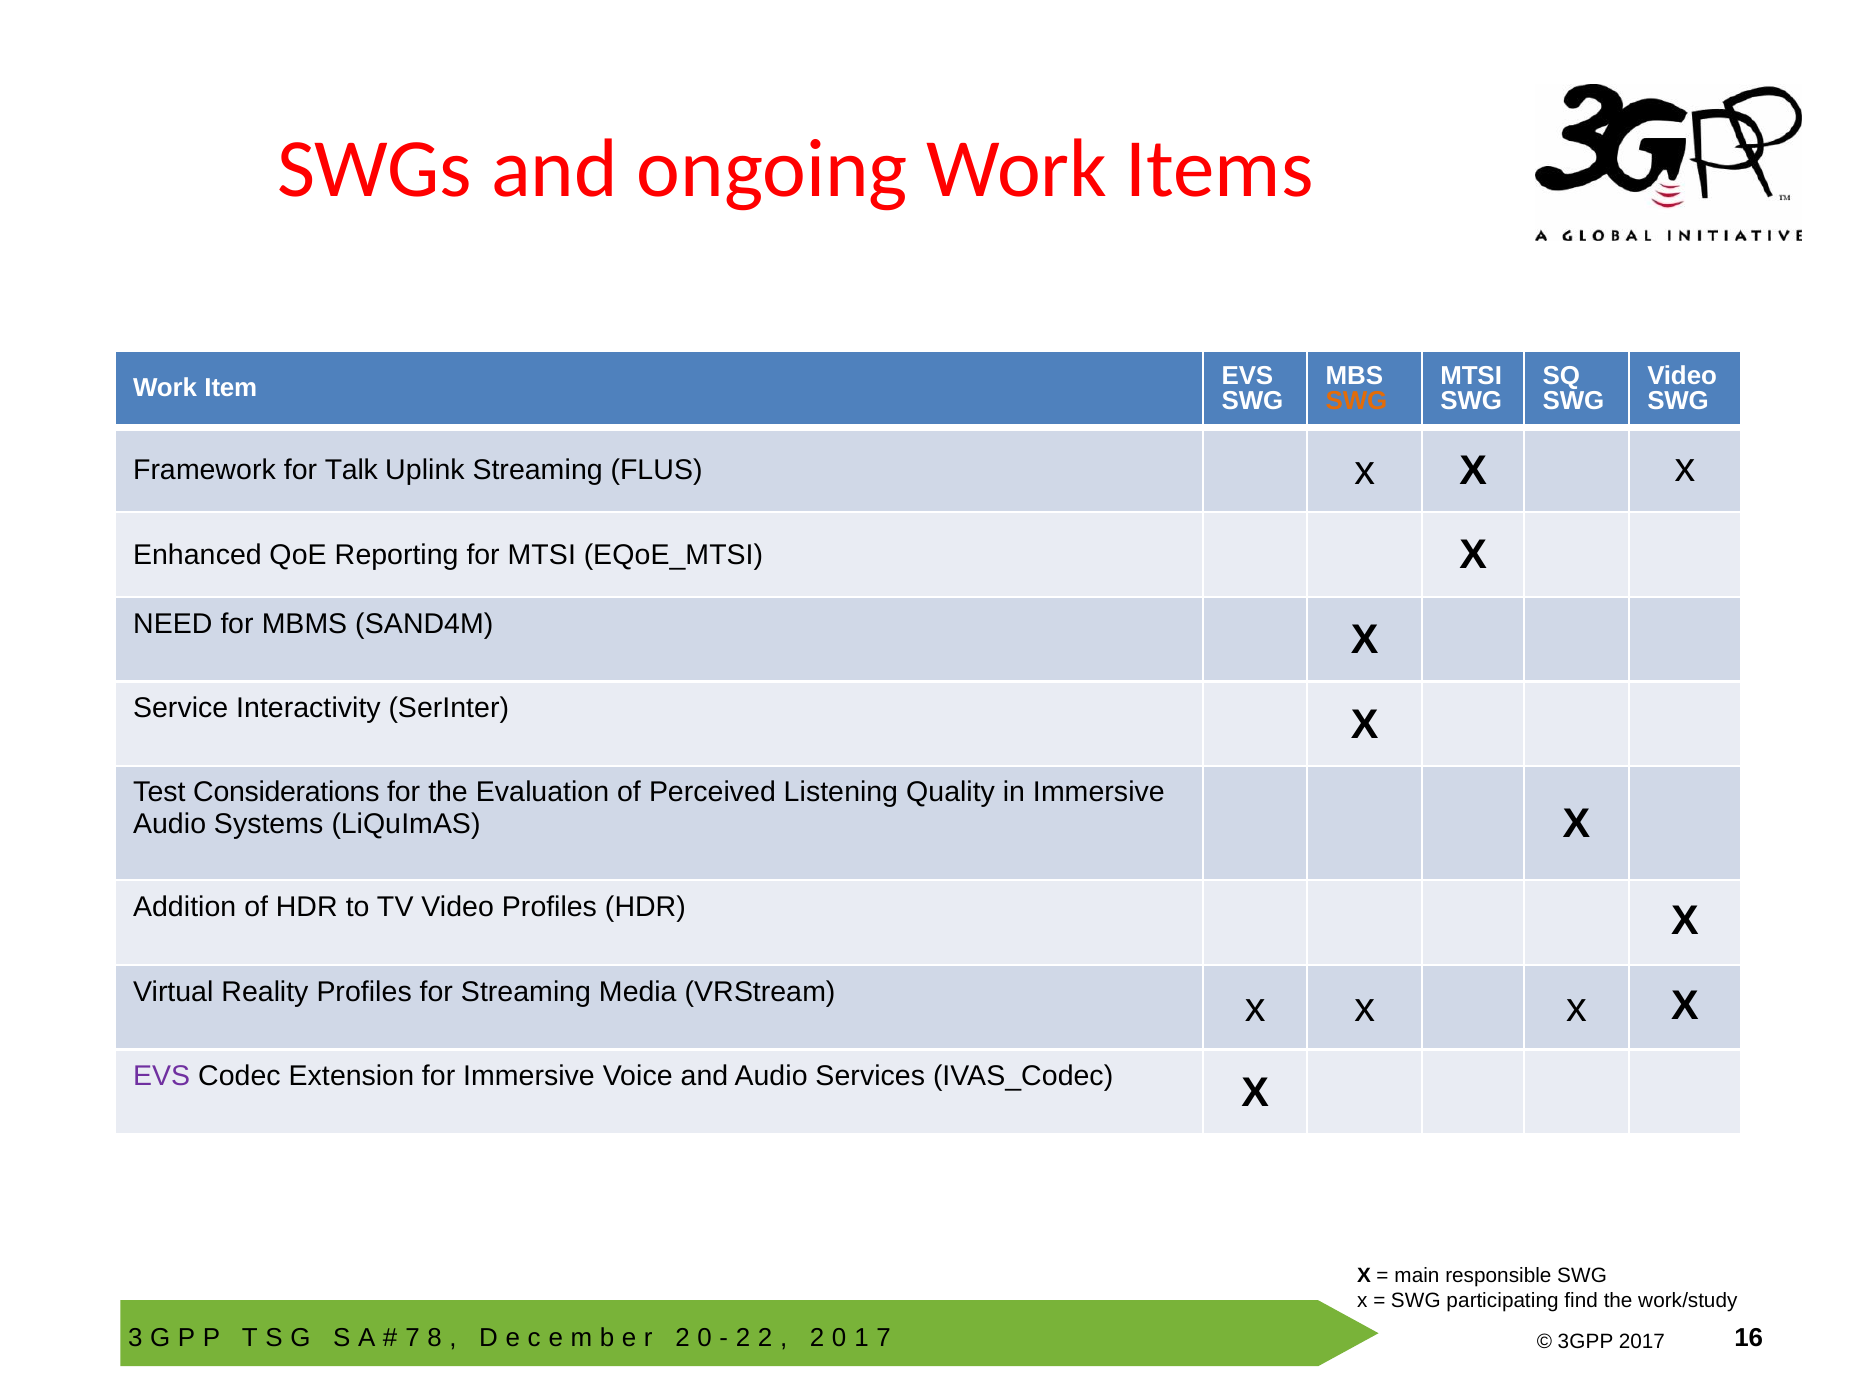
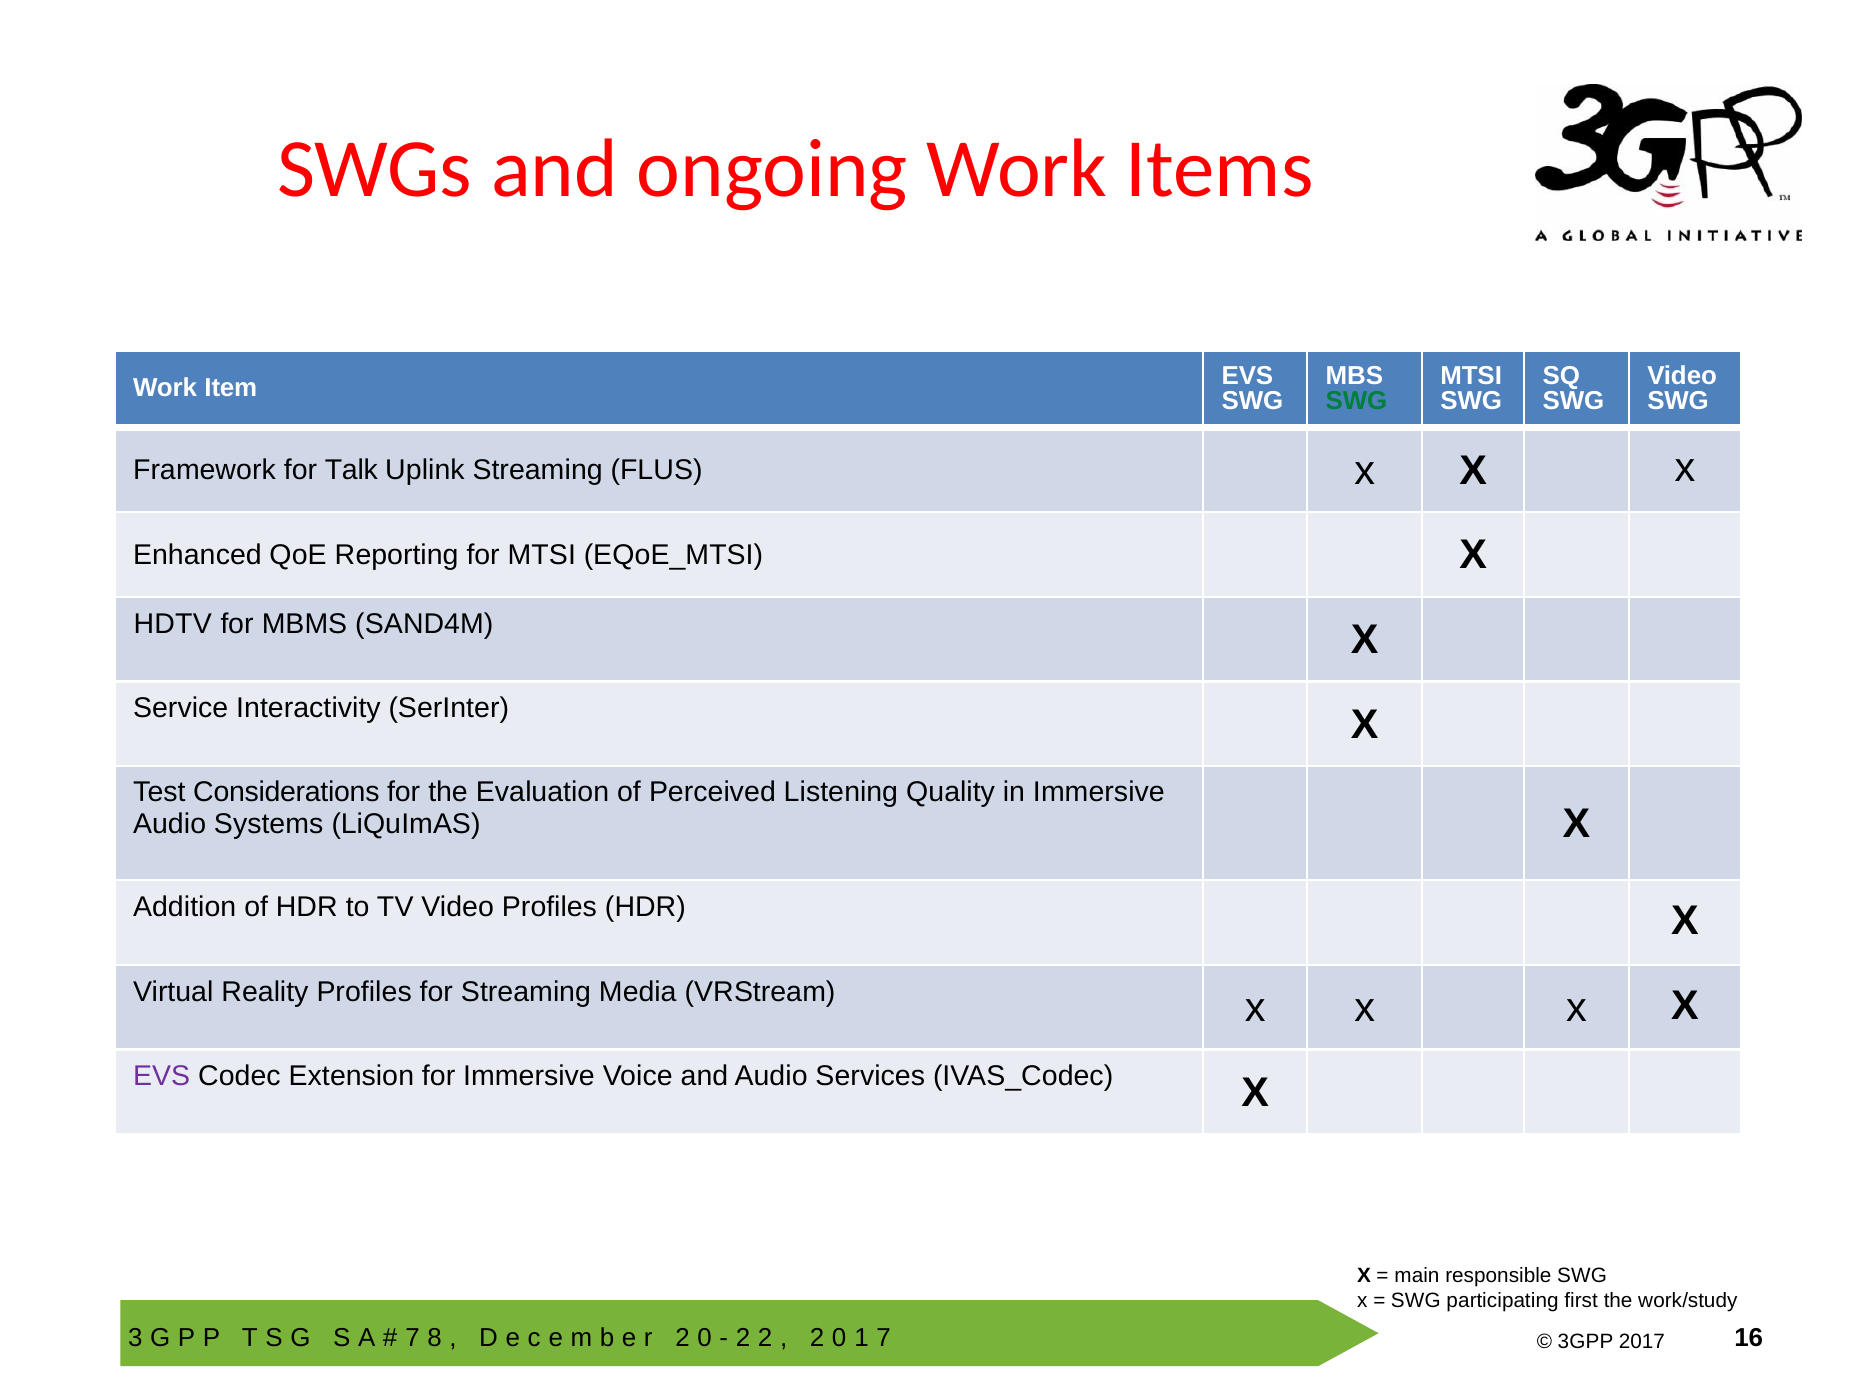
SWG colour: orange -> green (1356, 401)
NEED: NEED -> HDTV (173, 624)
find: find -> first (1581, 1300)
